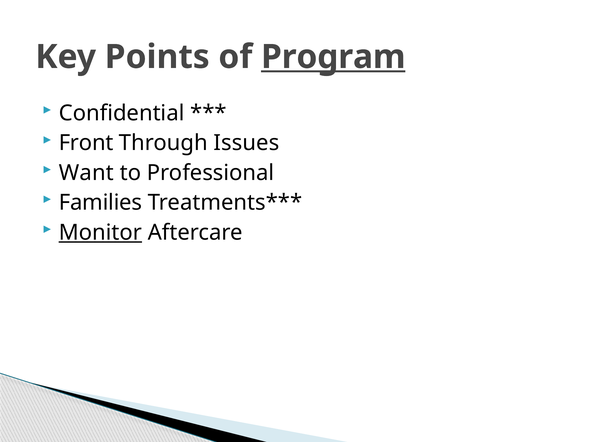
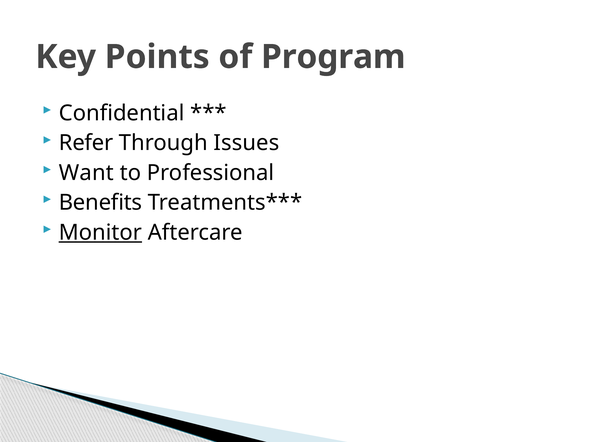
Program underline: present -> none (333, 57)
Front: Front -> Refer (86, 143)
Families: Families -> Benefits (100, 203)
